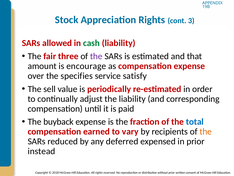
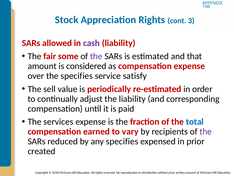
cash colour: green -> purple (91, 43)
three: three -> some (68, 56)
encourage: encourage -> considered (86, 66)
buyback: buyback -> services (58, 121)
the colour: orange -> purple (206, 131)
any deferred: deferred -> specifies (122, 141)
instead: instead -> created (42, 151)
